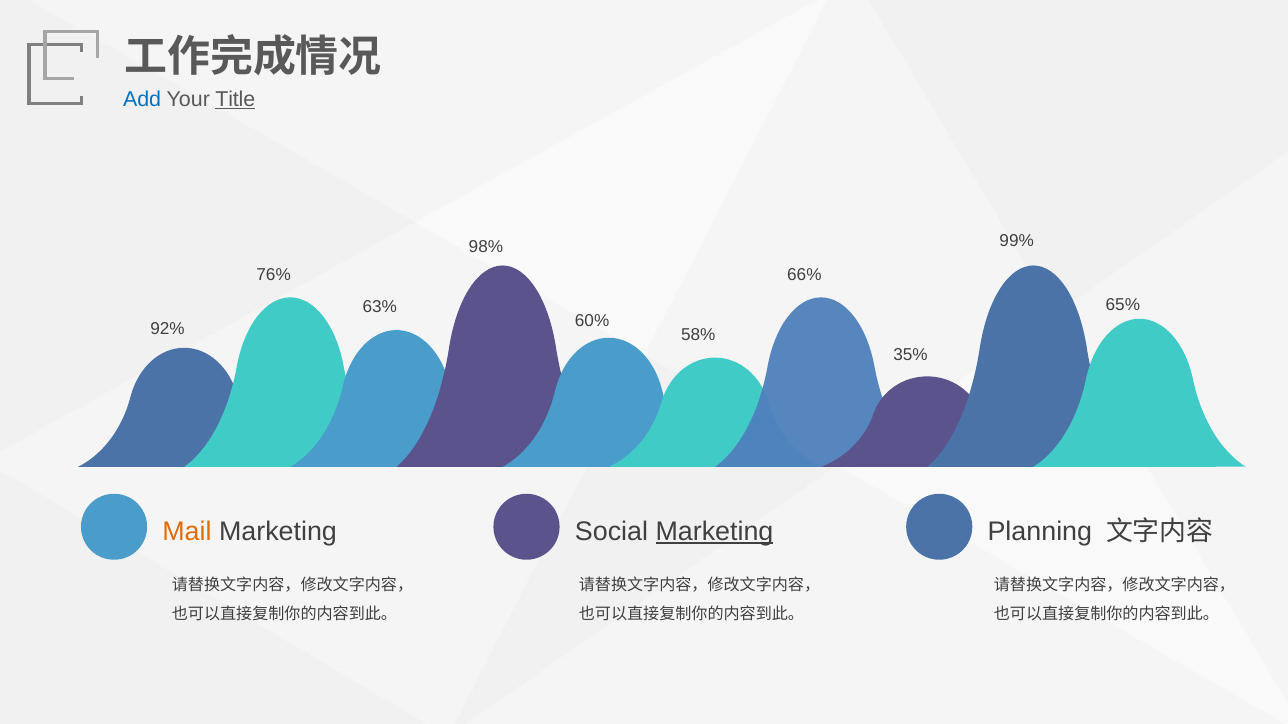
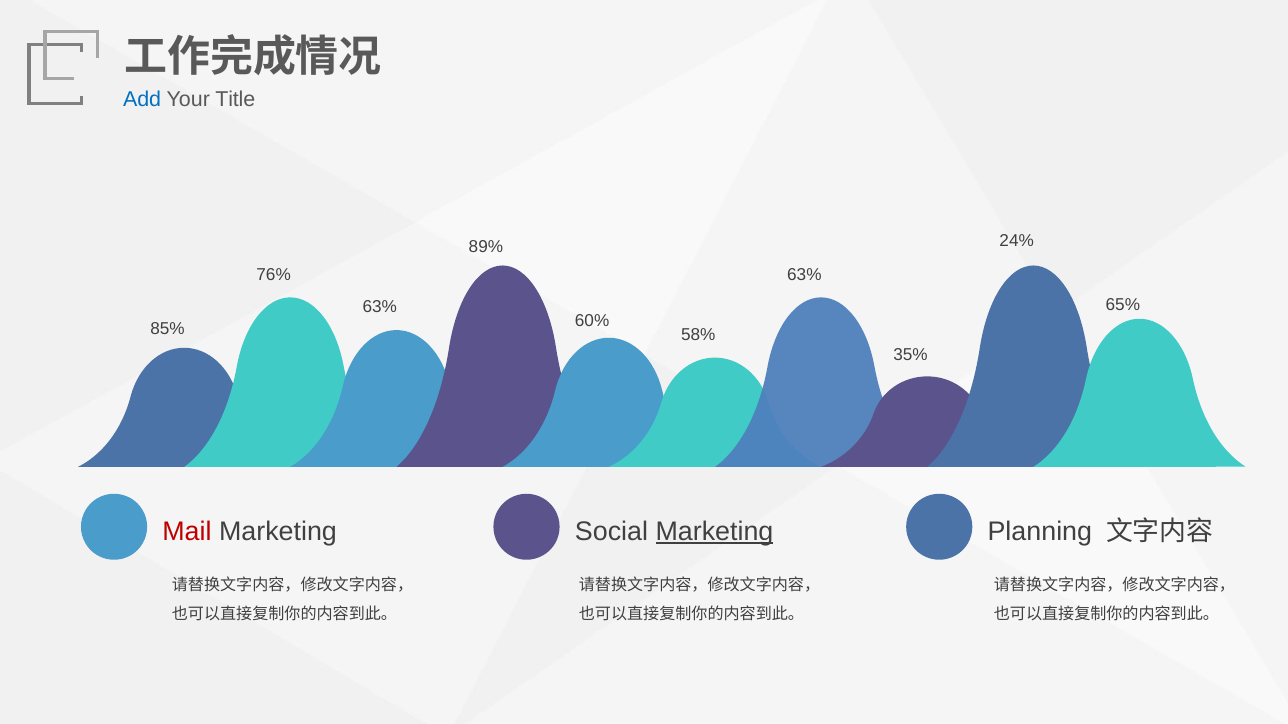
Title underline: present -> none (235, 99)
99%: 99% -> 24% (1017, 241)
98%: 98% -> 89% (486, 247)
66%: 66% -> 63% (804, 275)
92%: 92% -> 85% (167, 329)
Mail colour: orange -> red (187, 532)
